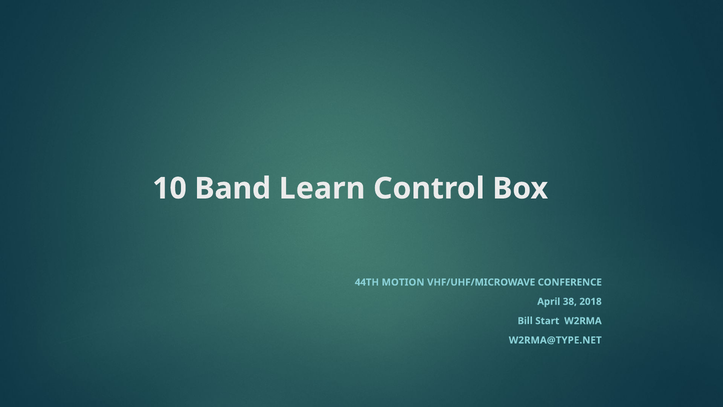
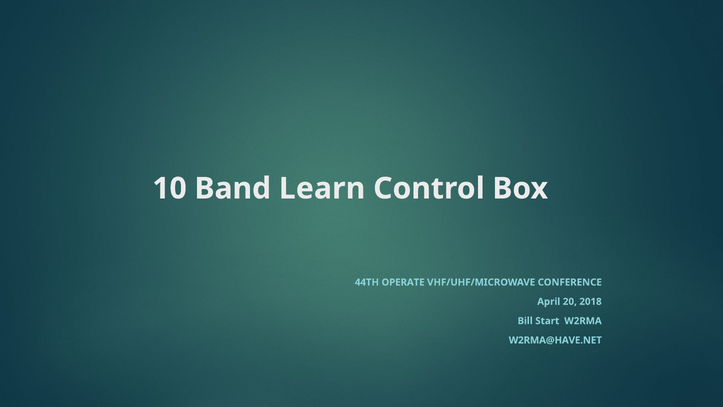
MOTION: MOTION -> OPERATE (403, 282)
38: 38 -> 20 (570, 301)
W2RMA@TYPE.NET: W2RMA@TYPE.NET -> W2RMA@HAVE.NET (555, 340)
